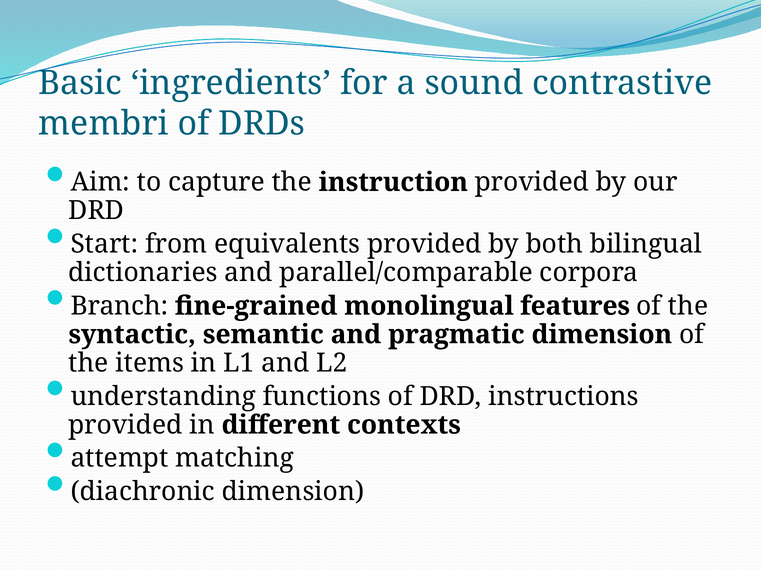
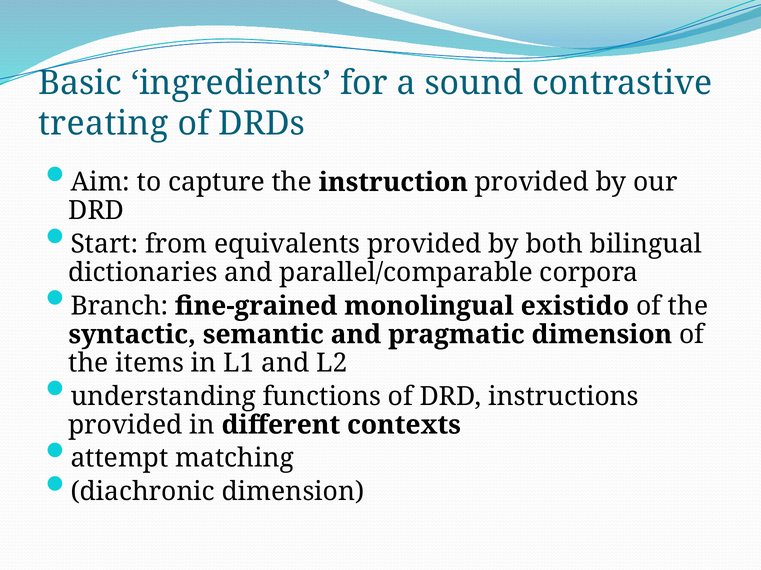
membri: membri -> treating (103, 124)
features: features -> existido (575, 306)
